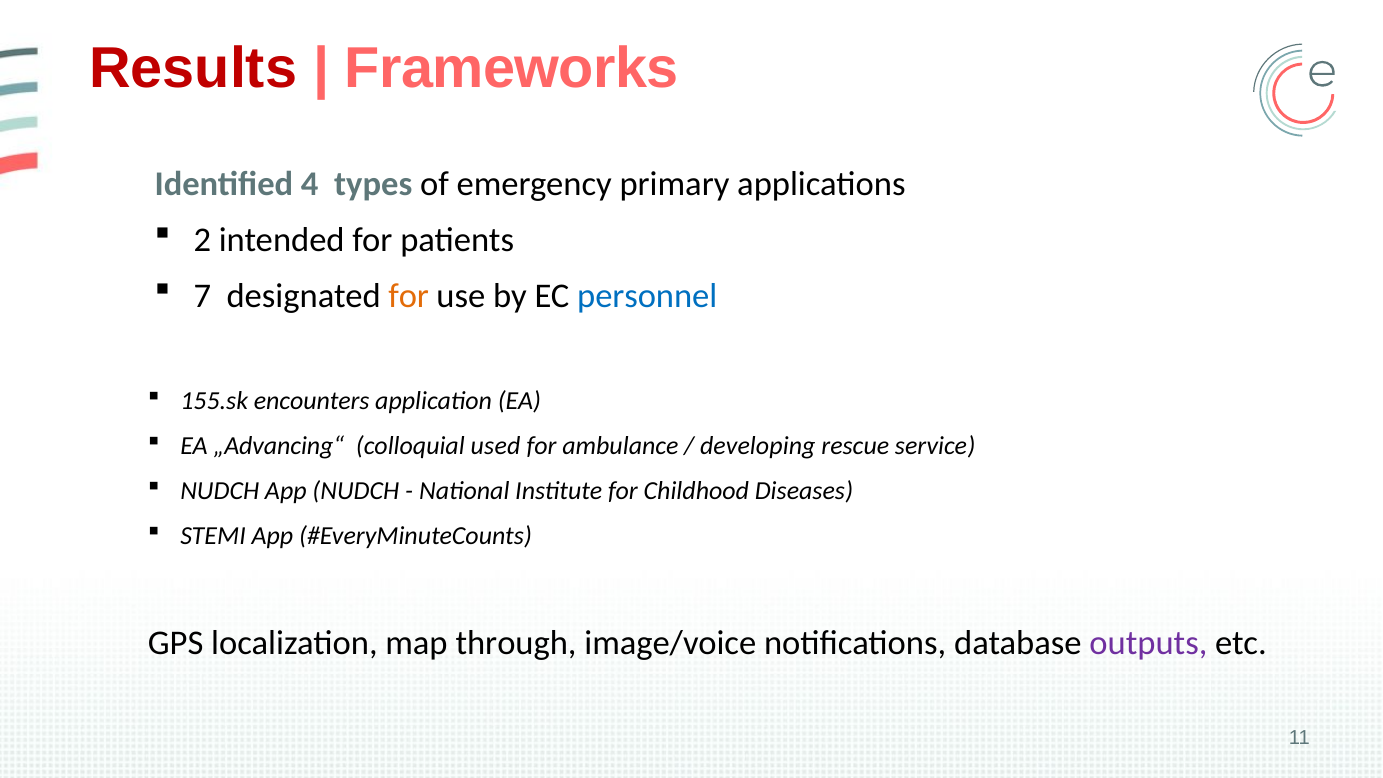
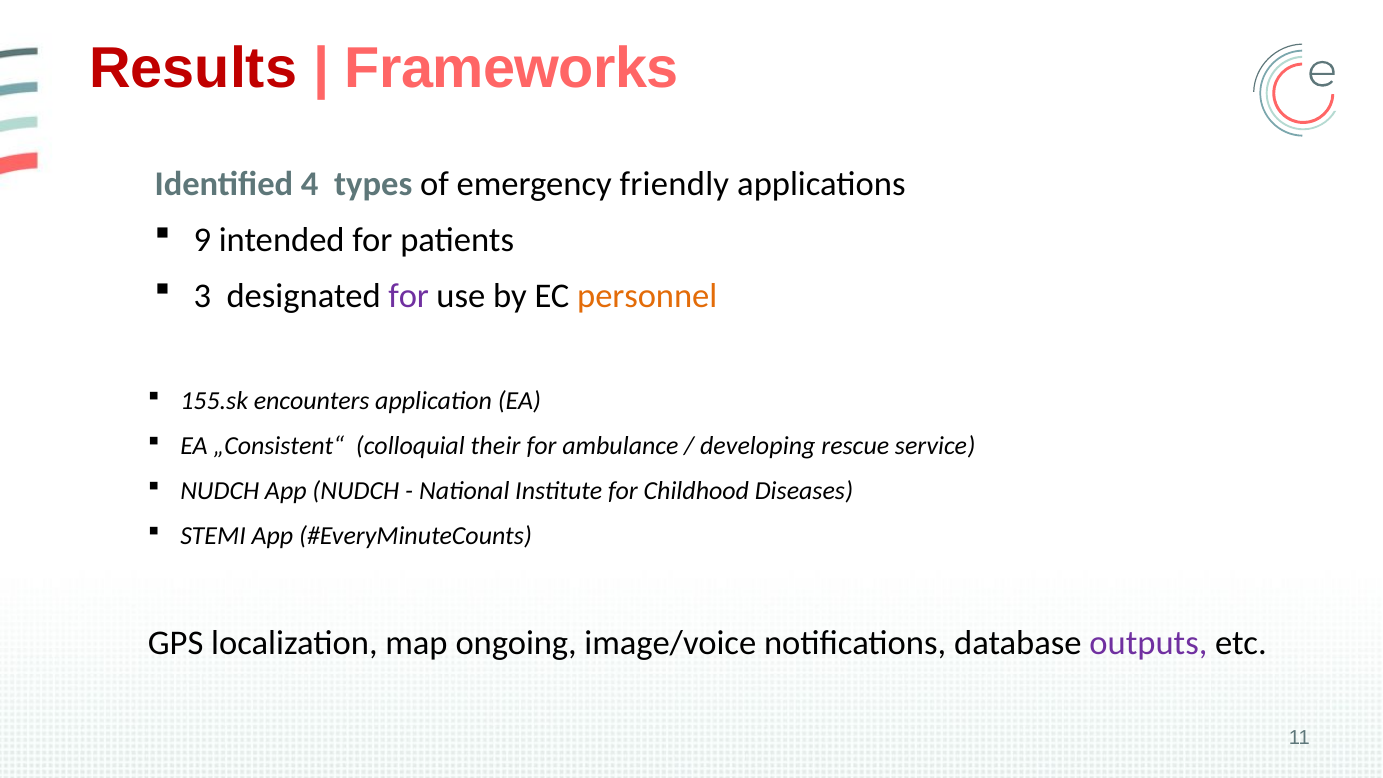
primary: primary -> friendly (674, 184)
2: 2 -> 9 (202, 240)
7: 7 -> 3 (202, 296)
for colour: orange -> purple (409, 296)
personnel colour: blue -> orange (647, 296)
„Advancing“: „Advancing“ -> „Consistent“ (279, 446)
used: used -> their (496, 446)
through: through -> ongoing (516, 643)
